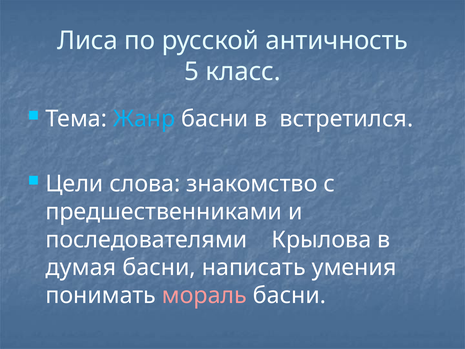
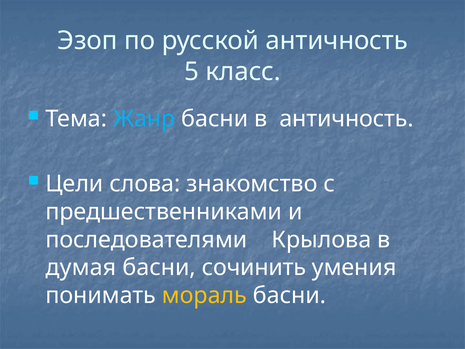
Лиса: Лиса -> Эзоп (87, 41)
в встретился: встретился -> античность (347, 119)
написать: написать -> сочинить (254, 267)
мораль colour: pink -> yellow (204, 295)
